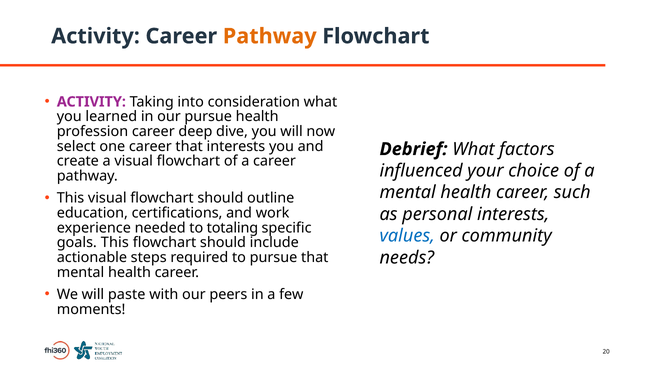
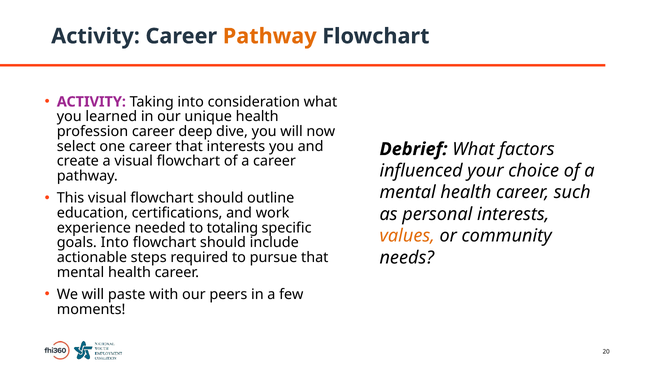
our pursue: pursue -> unique (208, 117)
values colour: blue -> orange (407, 236)
goals This: This -> Into (115, 242)
